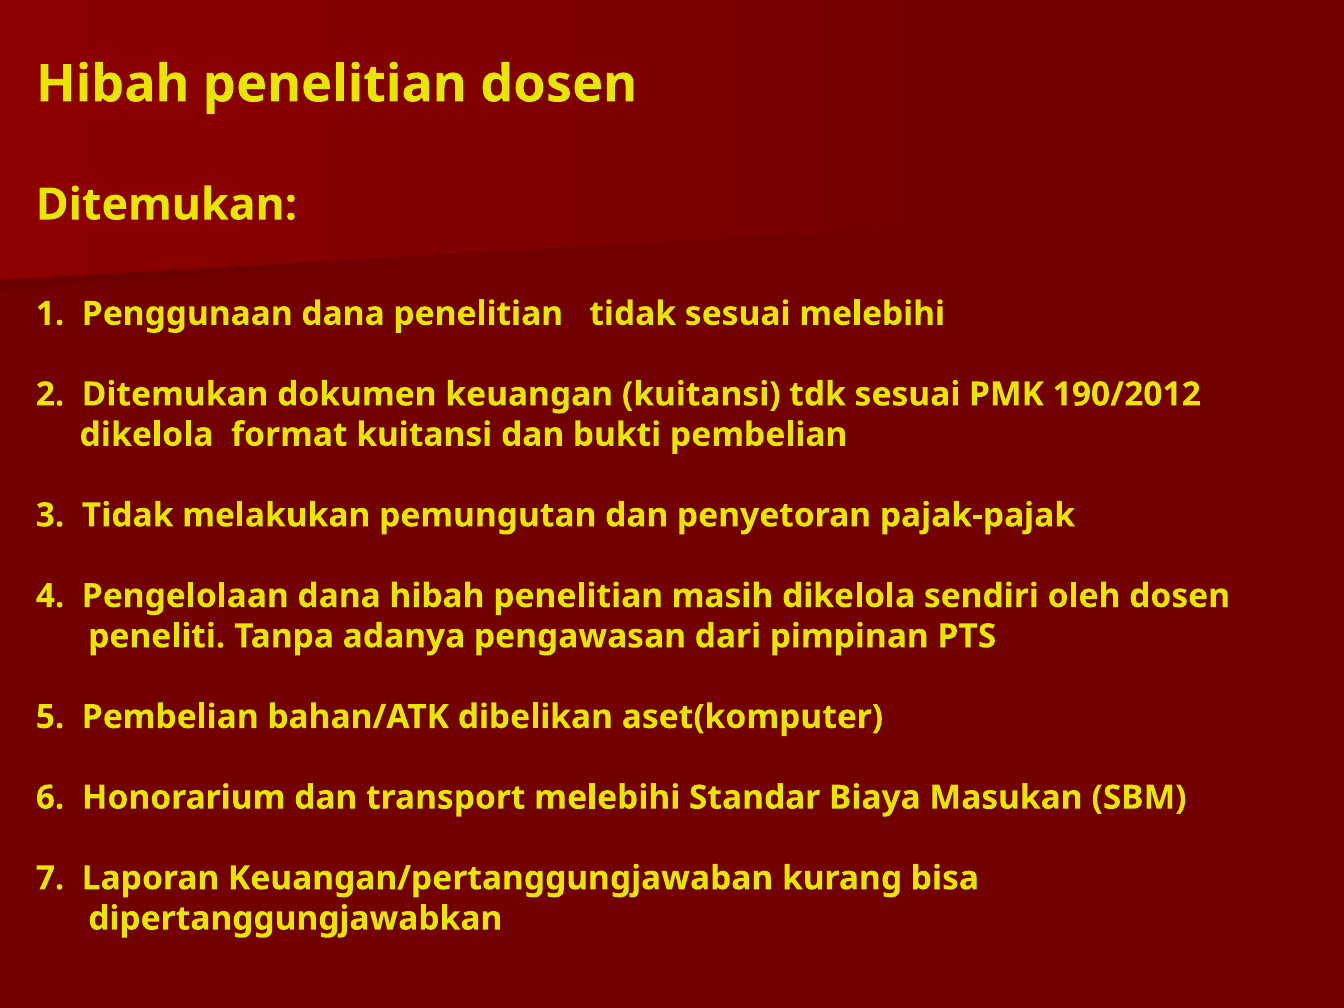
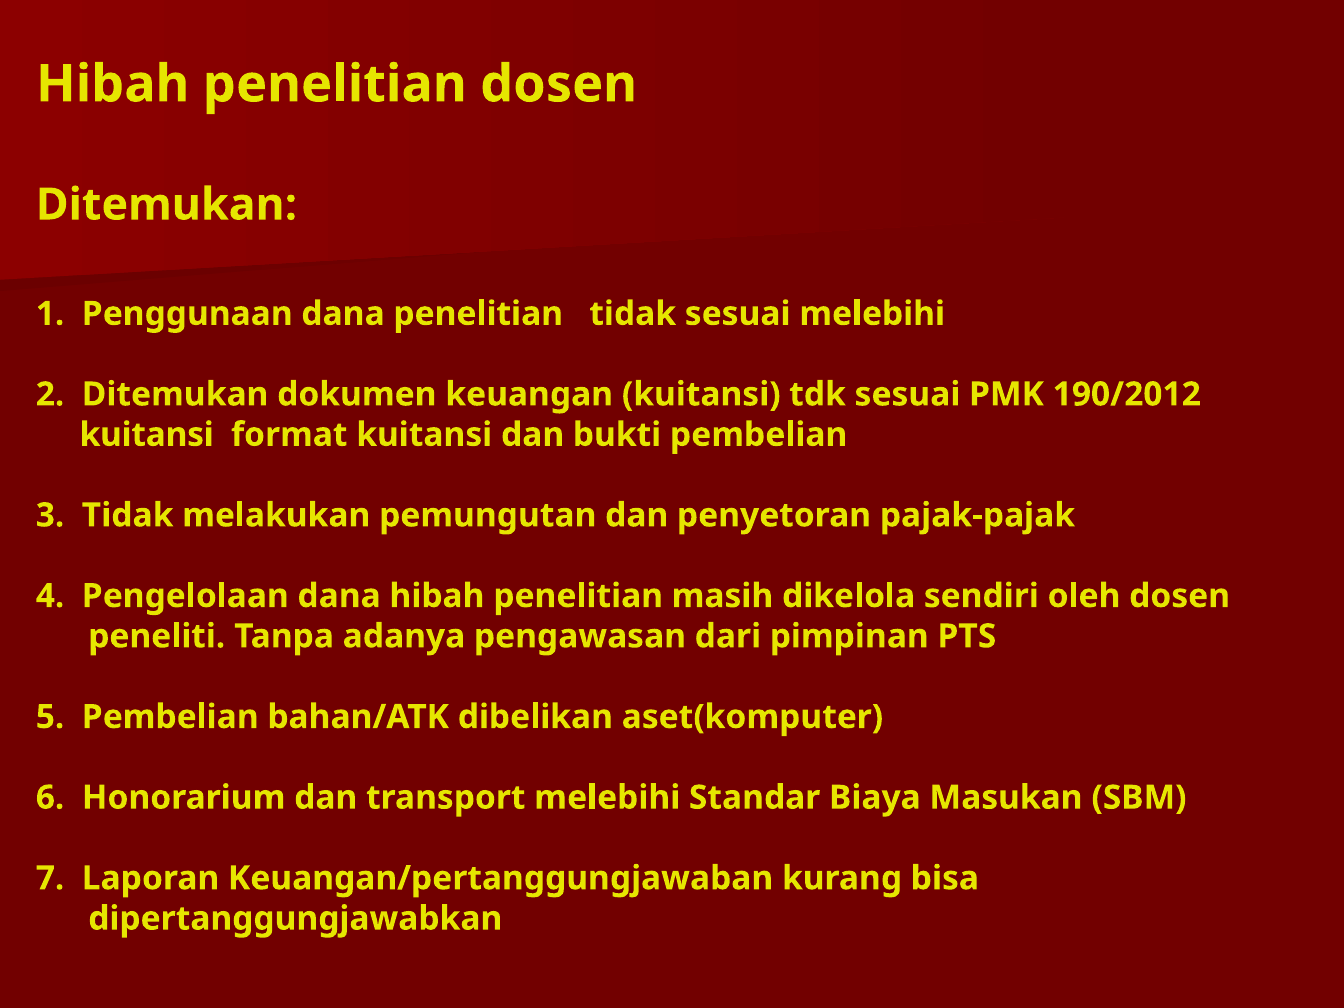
dikelola: dikelola -> kuitansi (147, 435)
